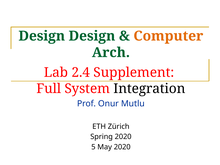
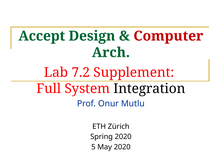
Design: Design -> Accept (42, 36)
Computer colour: orange -> red (168, 36)
2.4: 2.4 -> 7.2 (81, 72)
